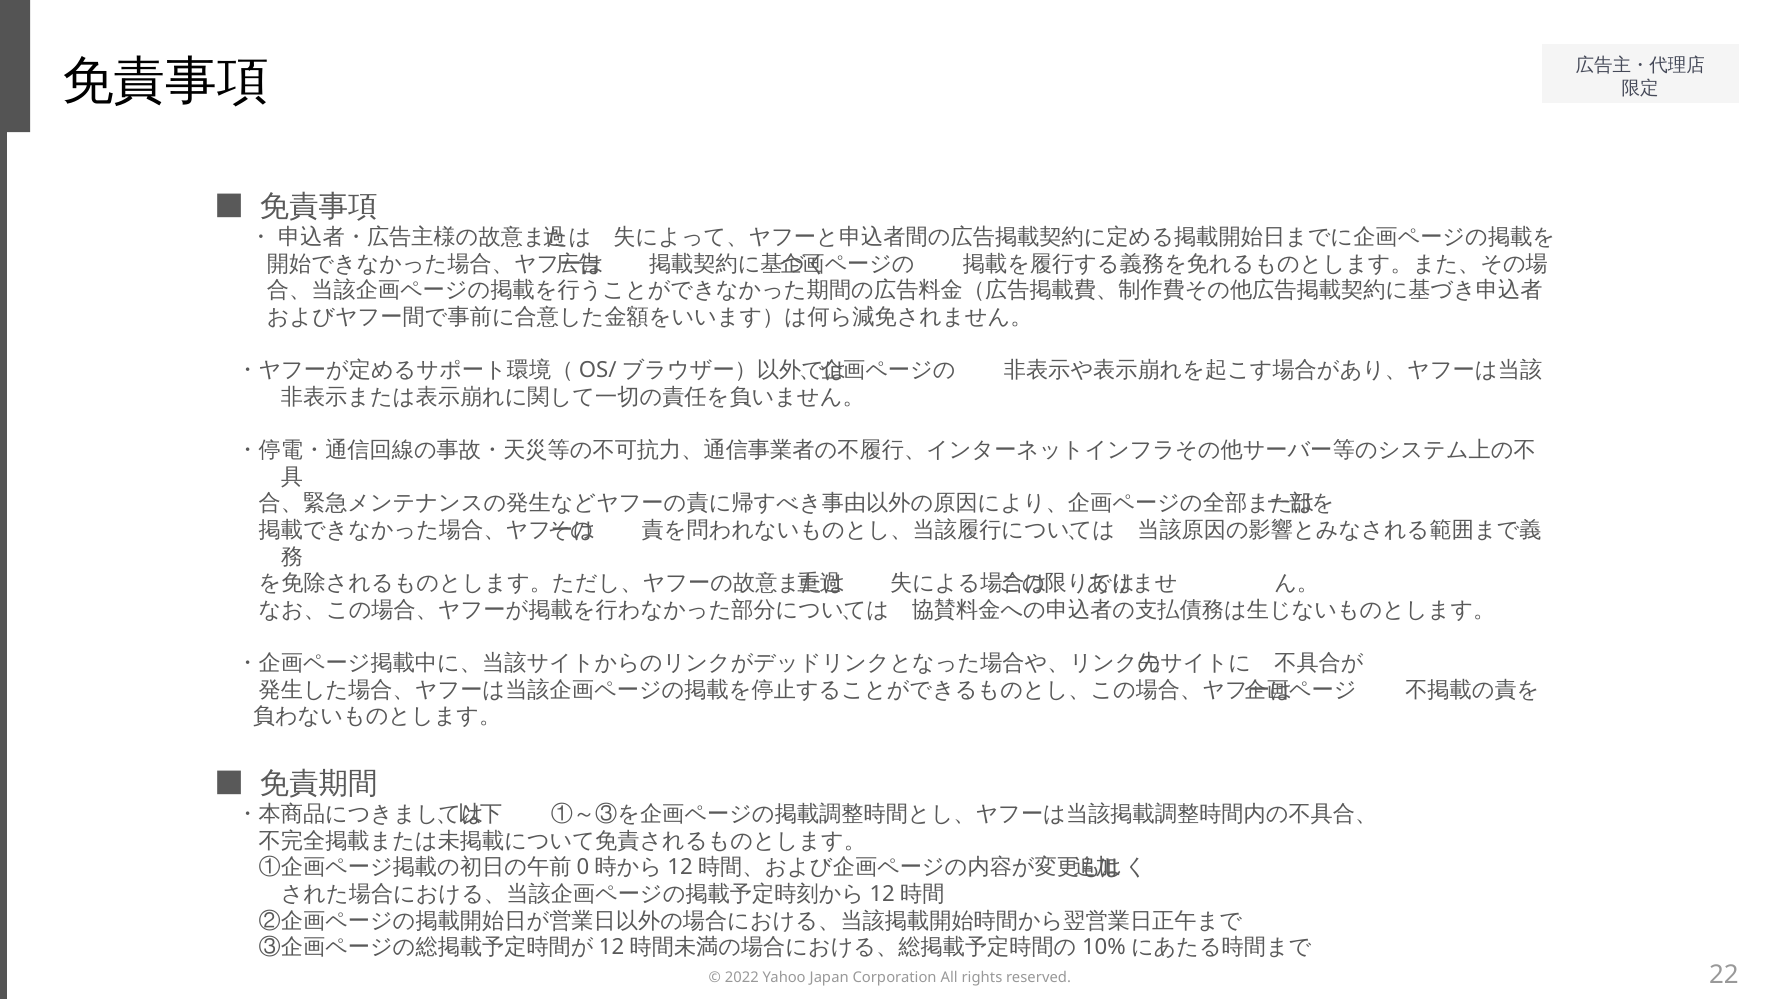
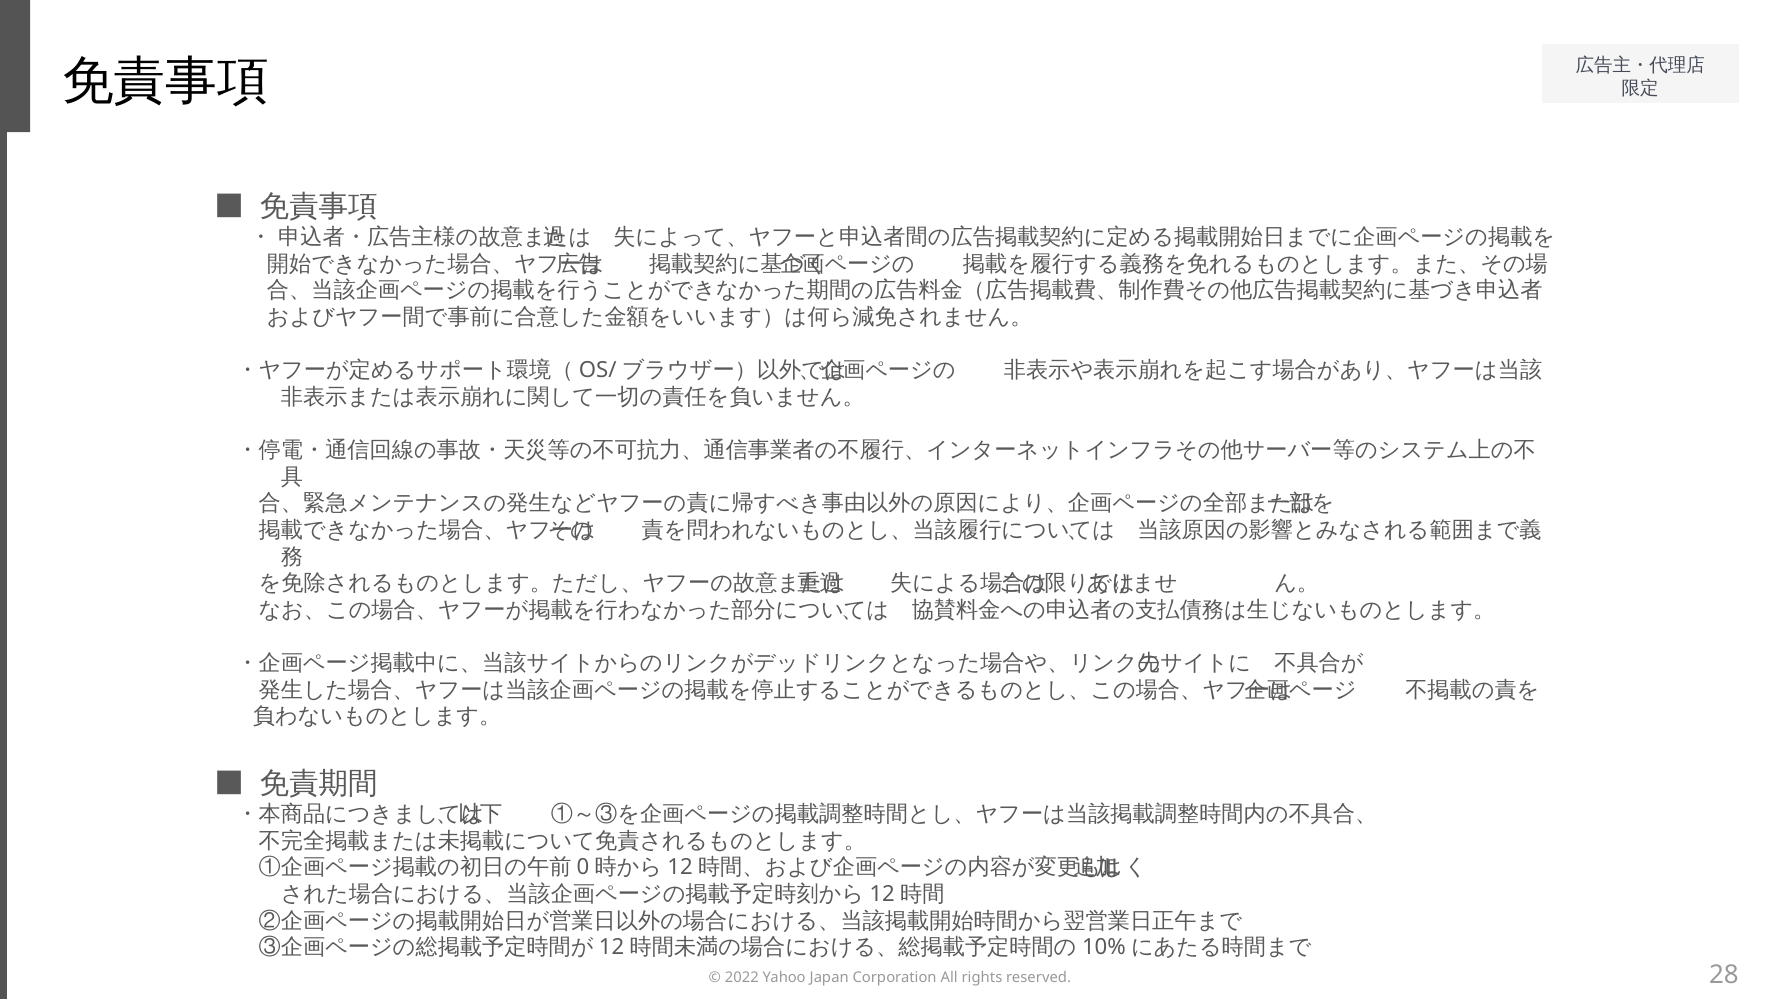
22: 22 -> 28 (1724, 974)
